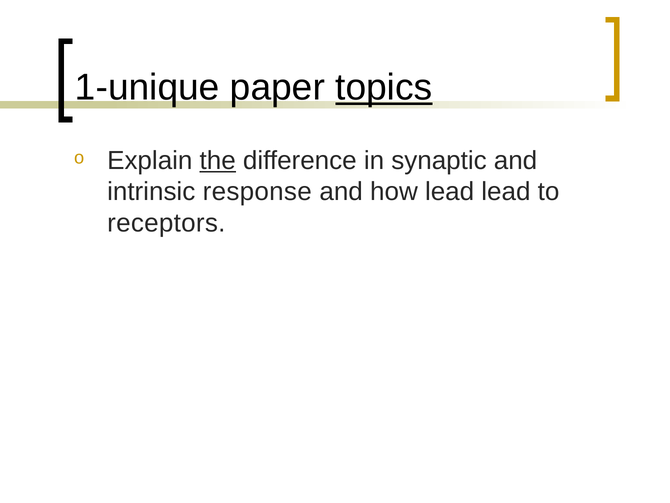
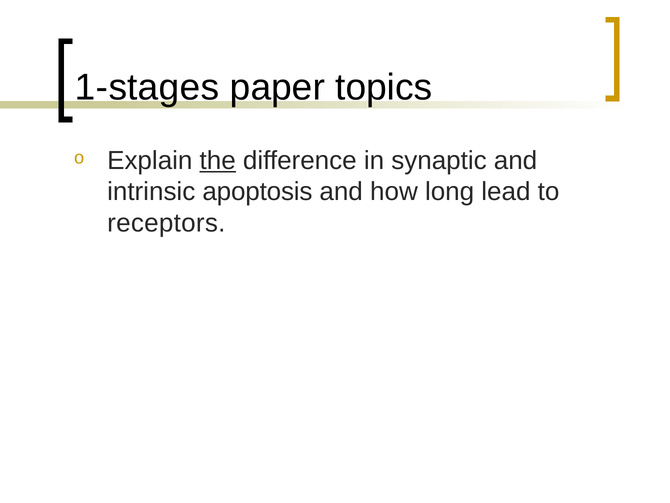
1-unique: 1-unique -> 1-stages (147, 88)
topics underline: present -> none (384, 88)
response: response -> apoptosis (257, 192)
how lead: lead -> long (450, 192)
